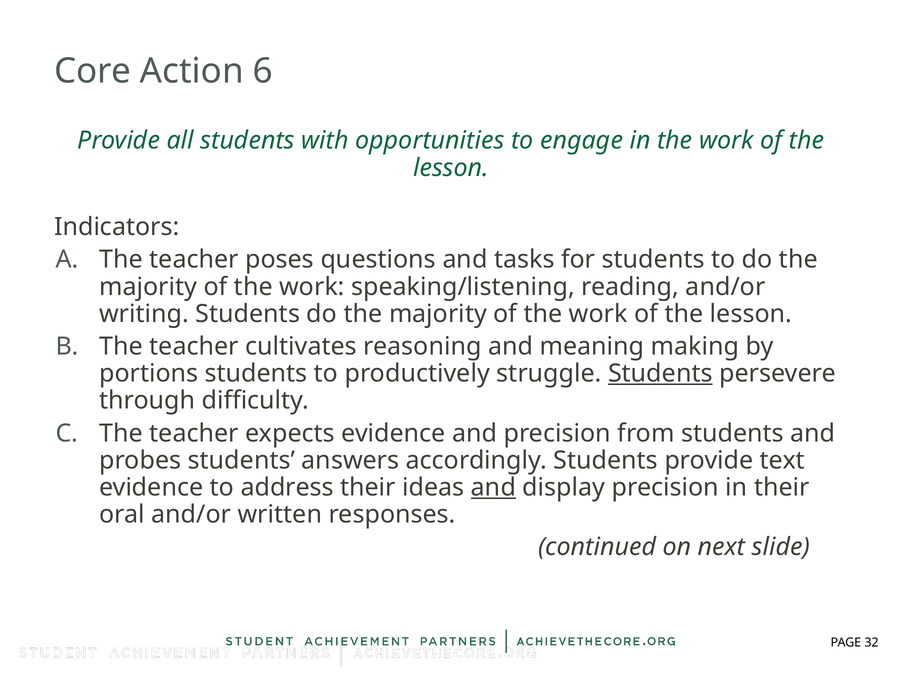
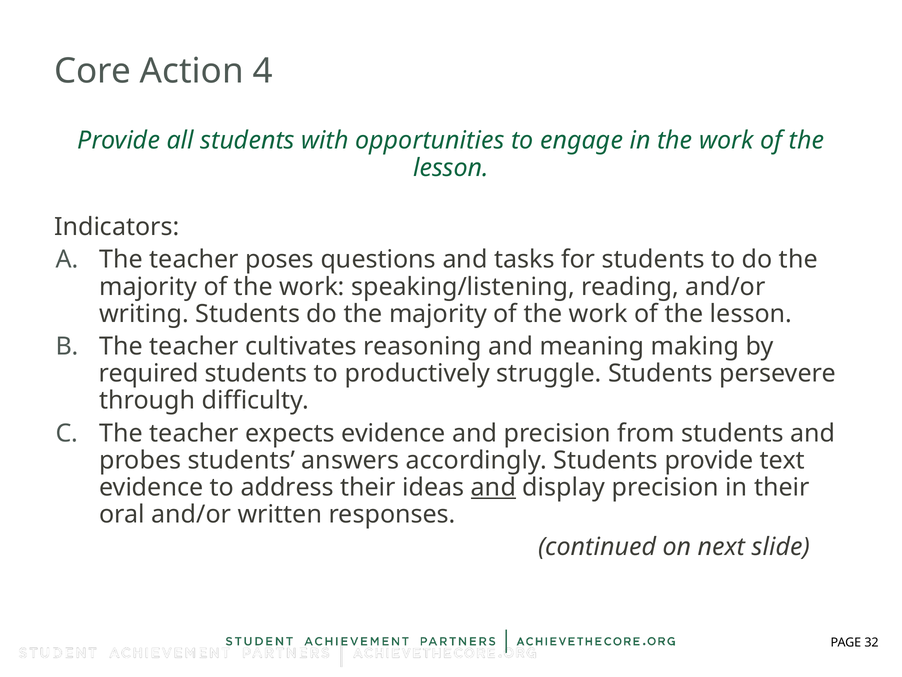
6: 6 -> 4 (263, 71)
portions: portions -> required (149, 373)
Students underline: present -> none (660, 373)
